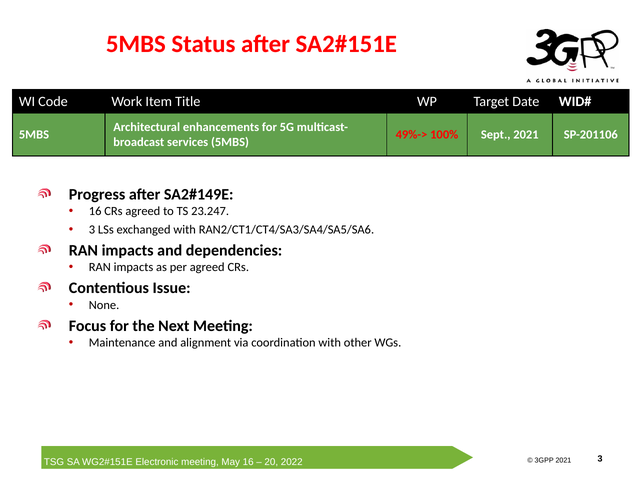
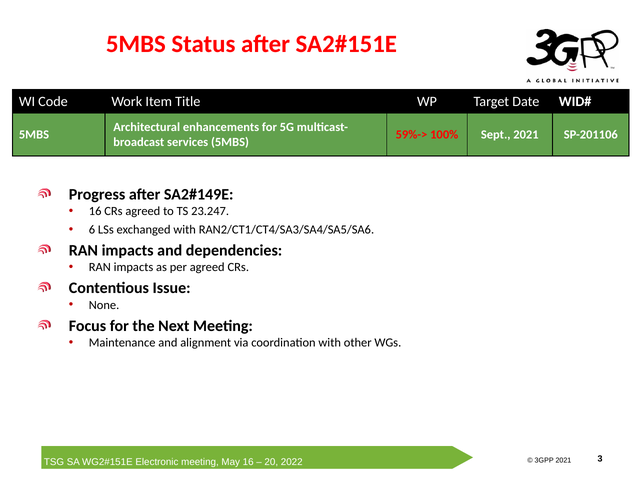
49%->: 49%-> -> 59%-> (412, 135)
3: 3 -> 6 (92, 230)
